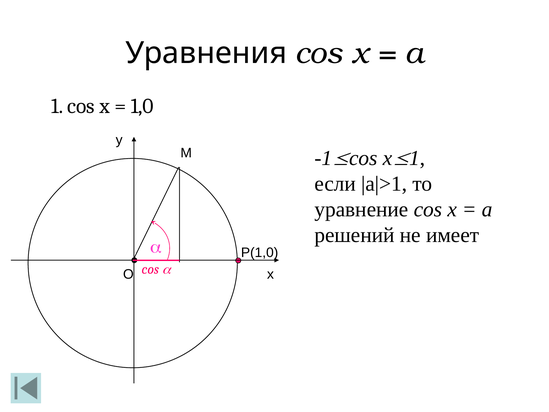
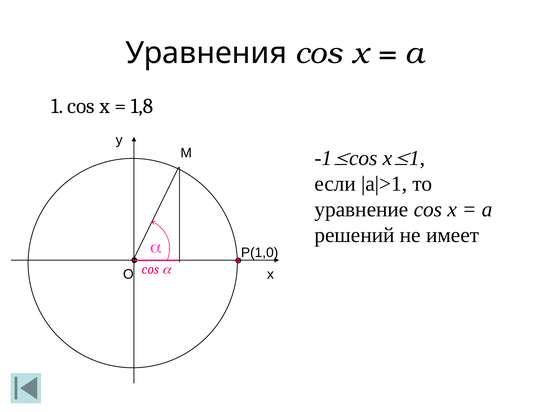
1,0: 1,0 -> 1,8 (142, 106)
